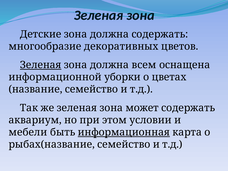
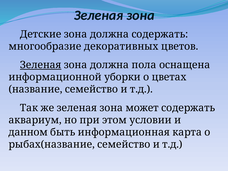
всем: всем -> пола (144, 65)
мебели: мебели -> данном (28, 132)
информационная underline: present -> none (124, 132)
